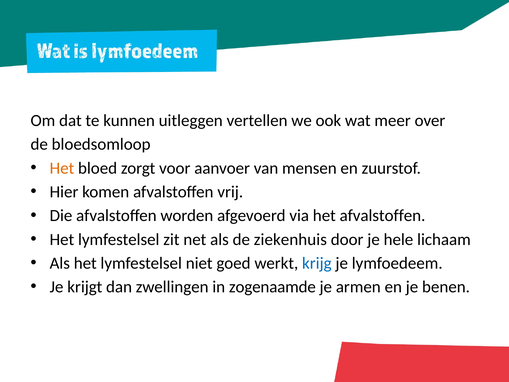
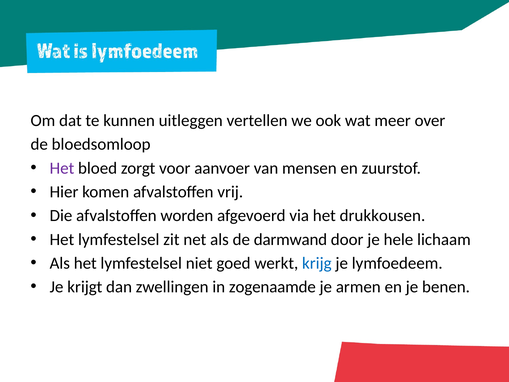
Het colour: orange -> purple (62, 168)
het afvalstoffen: afvalstoffen -> drukkousen (382, 216)
ziekenhuis: ziekenhuis -> darmwand (290, 239)
